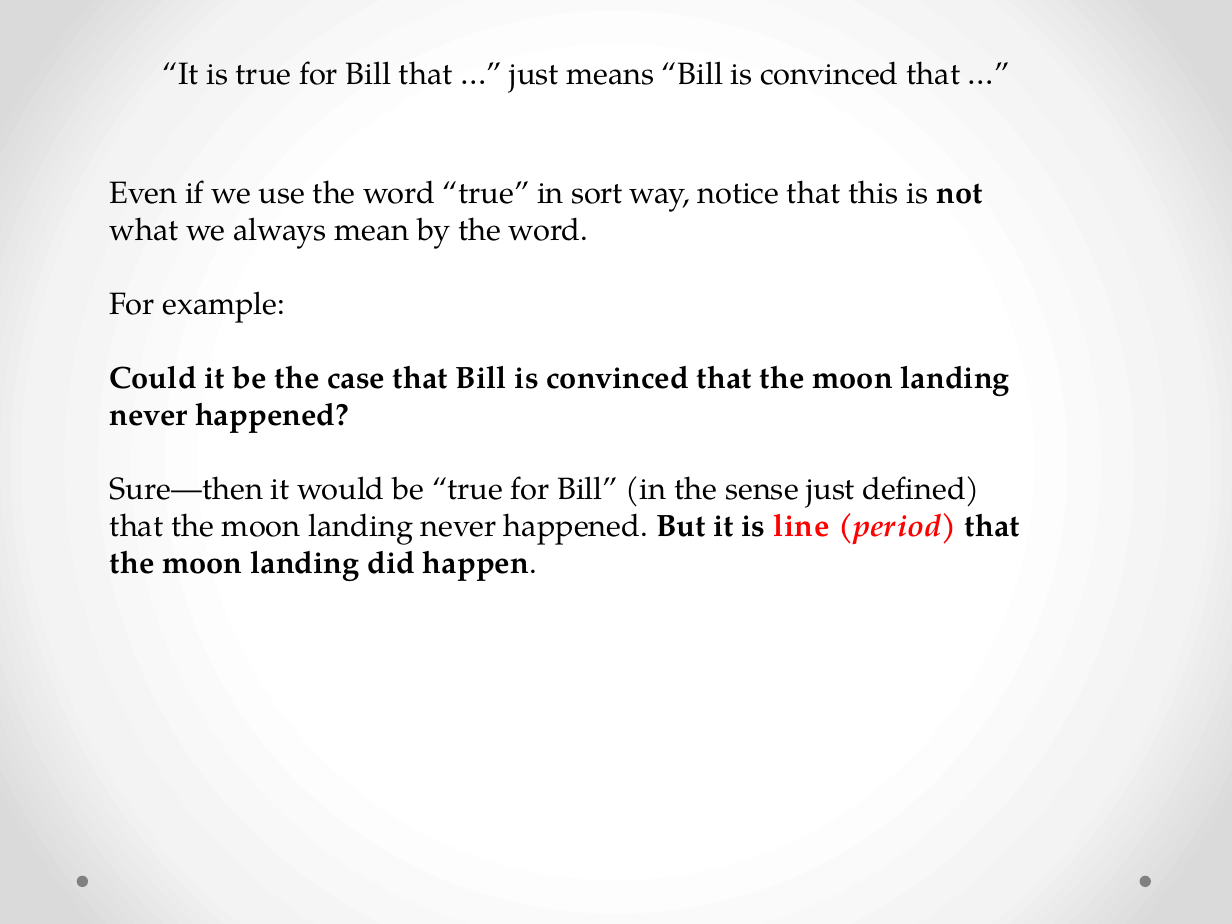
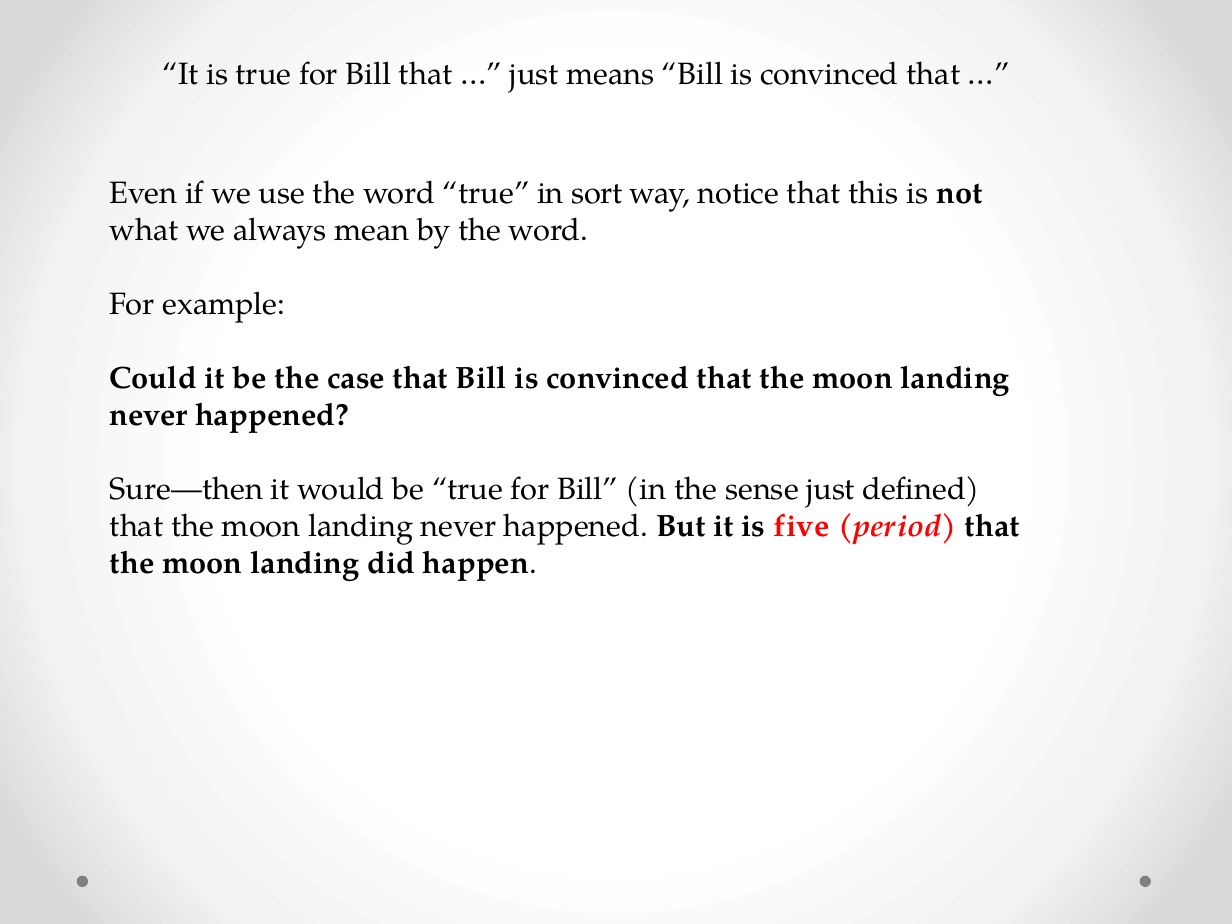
line: line -> five (802, 526)
